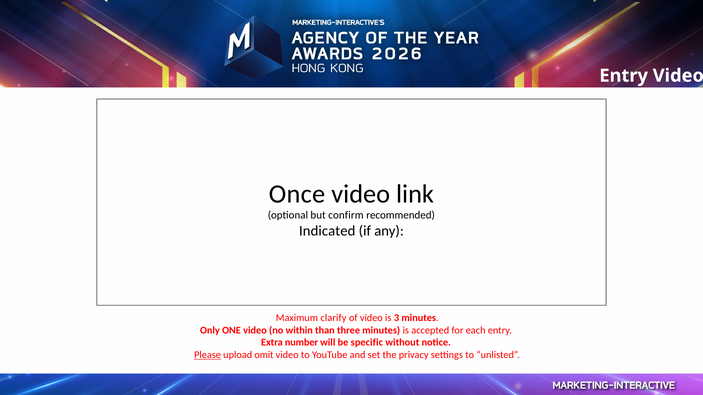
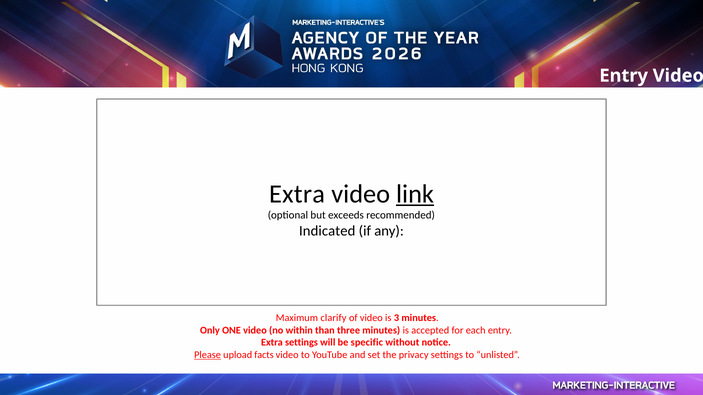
Once: Once -> Extra (297, 194)
link underline: none -> present (415, 194)
confirm: confirm -> exceeds (346, 215)
Extra number: number -> settings (301, 343)
omit: omit -> facts (264, 355)
